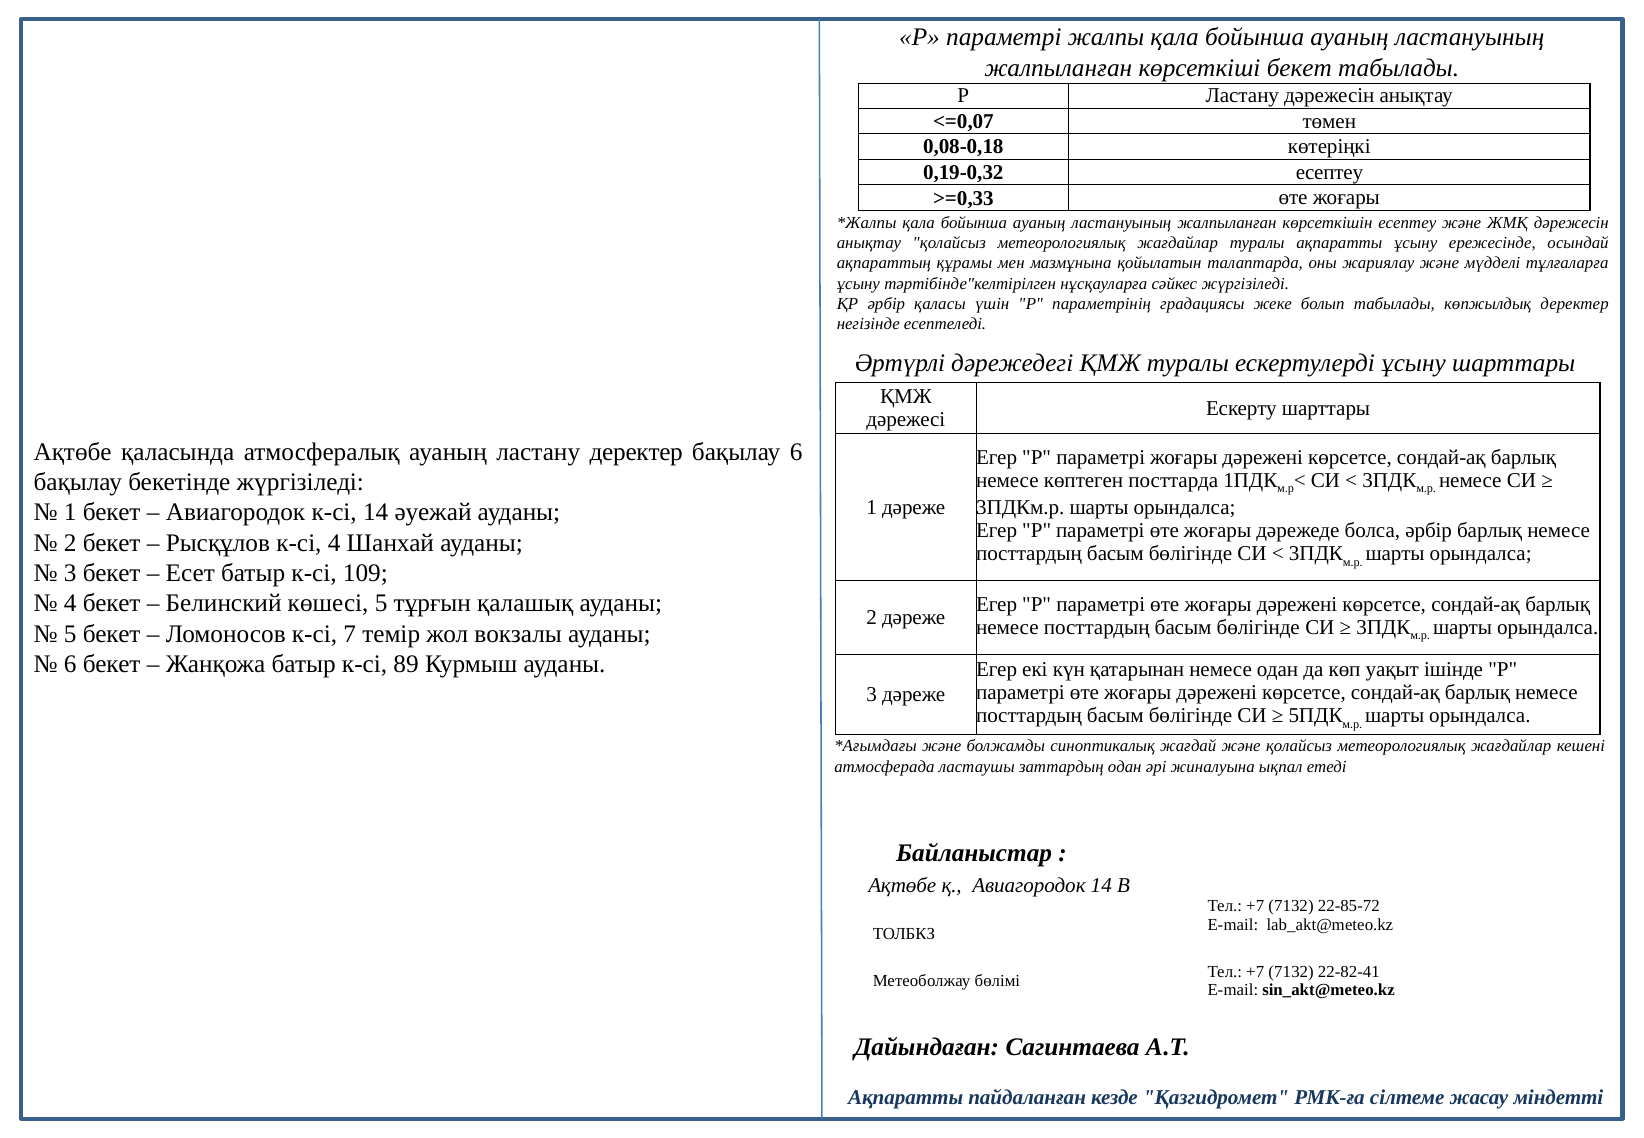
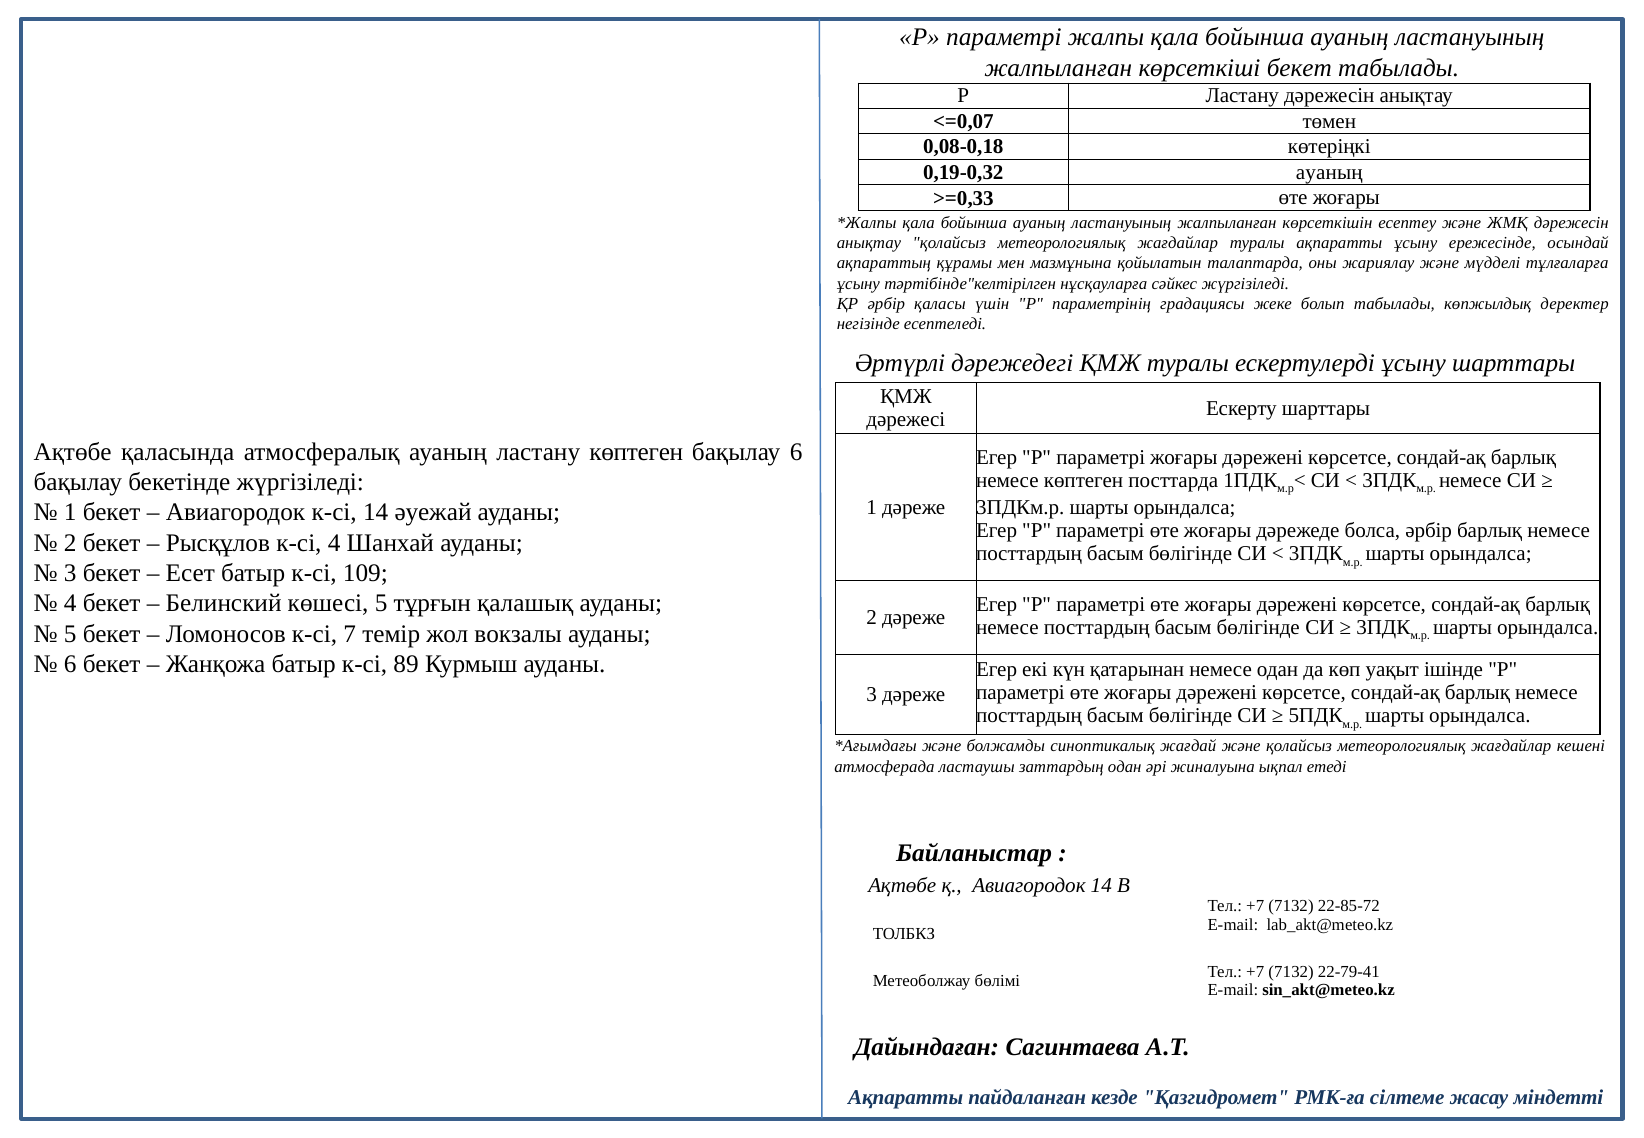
0,19-0,32 есептеу: есептеу -> ауаның (1329, 172)
ластану деректер: деректер -> көптеген (636, 452)
22-82-41: 22-82-41 -> 22-79-41 (1349, 972)
